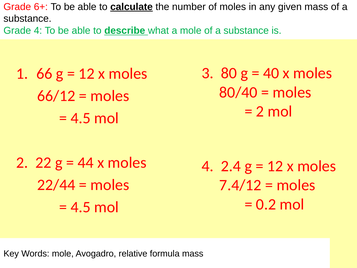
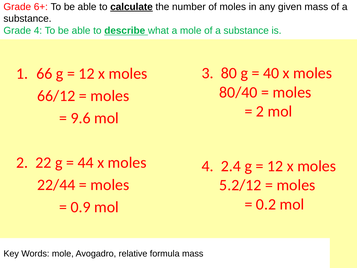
4.5: 4.5 -> 9.6 (81, 118)
7.4/12: 7.4/12 -> 5.2/12 (240, 185)
4.5: 4.5 -> 0.9 (81, 207)
